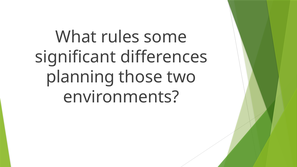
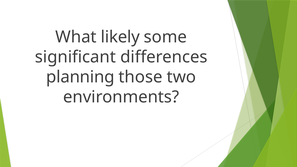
rules: rules -> likely (120, 37)
